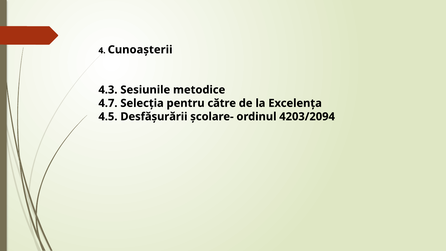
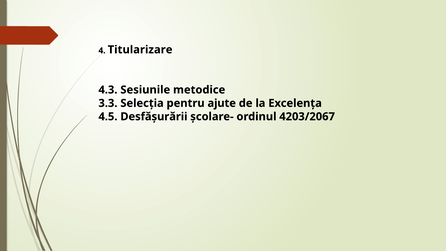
Cunoașterii: Cunoașterii -> Titularizare (140, 50)
4.7: 4.7 -> 3.3 (108, 103)
către: către -> ajute (222, 103)
4203/2094: 4203/2094 -> 4203/2067 (307, 117)
